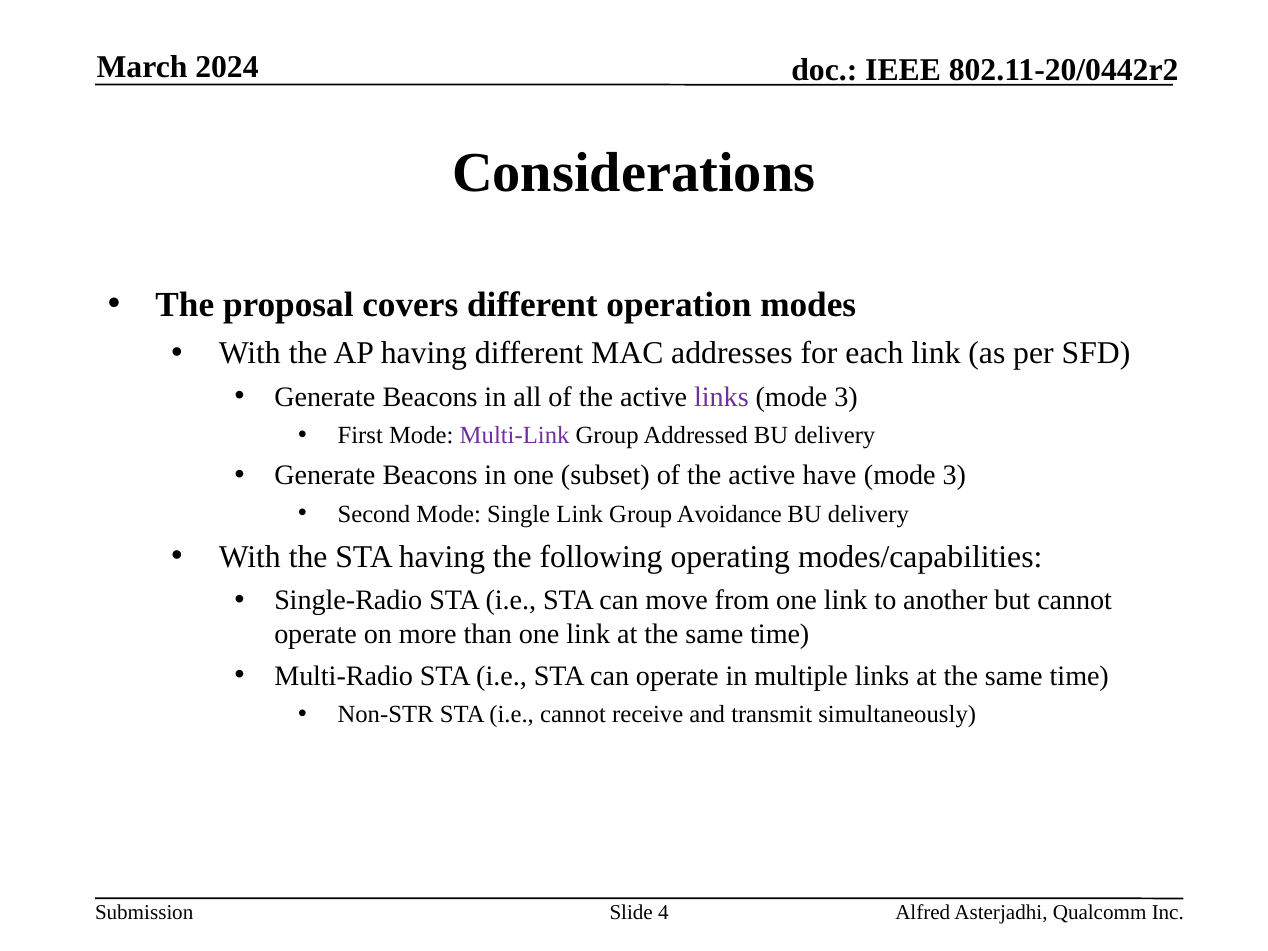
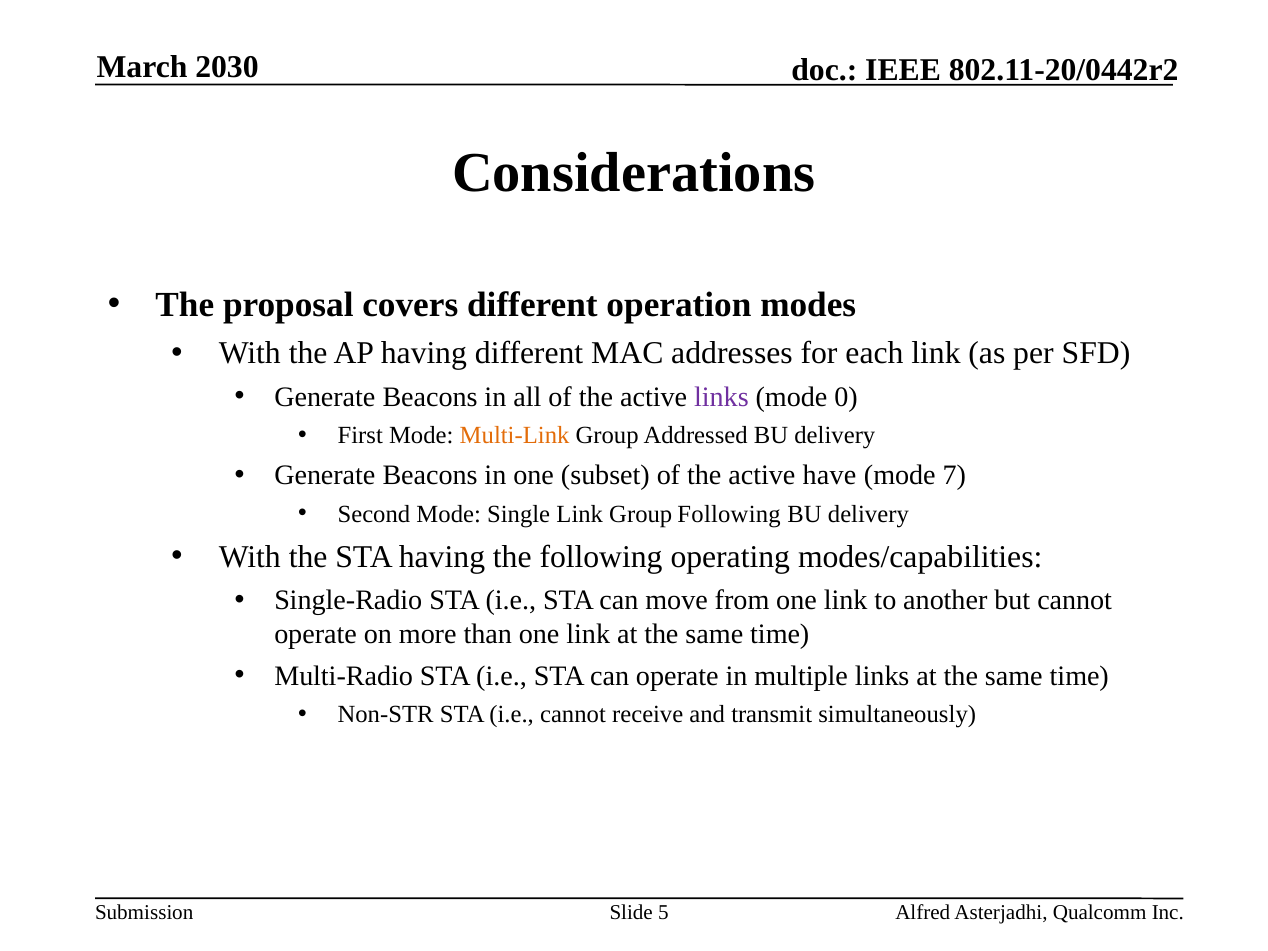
2024: 2024 -> 2030 (227, 67)
3: 3 -> 0 (846, 397)
Multi-Link colour: purple -> orange (515, 436)
3: 3 -> 7 (954, 475)
Group Avoidance: Avoidance -> Following (729, 514)
4: 4 -> 5 (663, 912)
